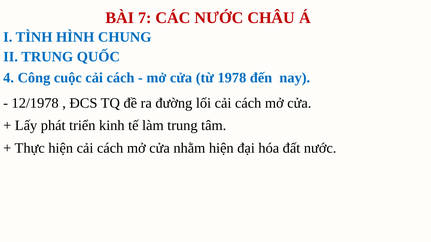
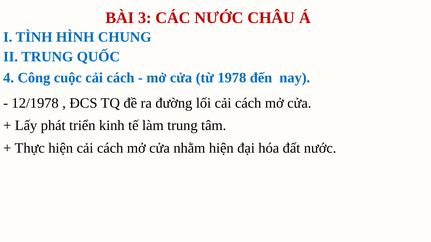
7: 7 -> 3 (145, 18)
